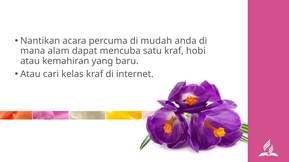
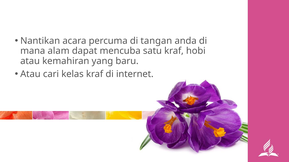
mudah: mudah -> tangan (156, 41)
